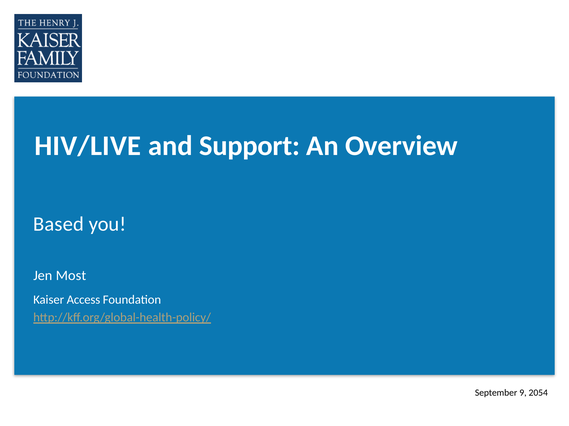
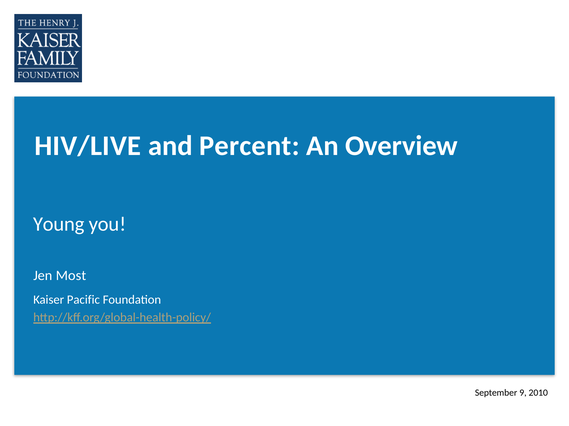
Support: Support -> Percent (249, 146)
Based: Based -> Young (59, 225)
Access: Access -> Pacific (83, 300)
2054: 2054 -> 2010 (538, 393)
